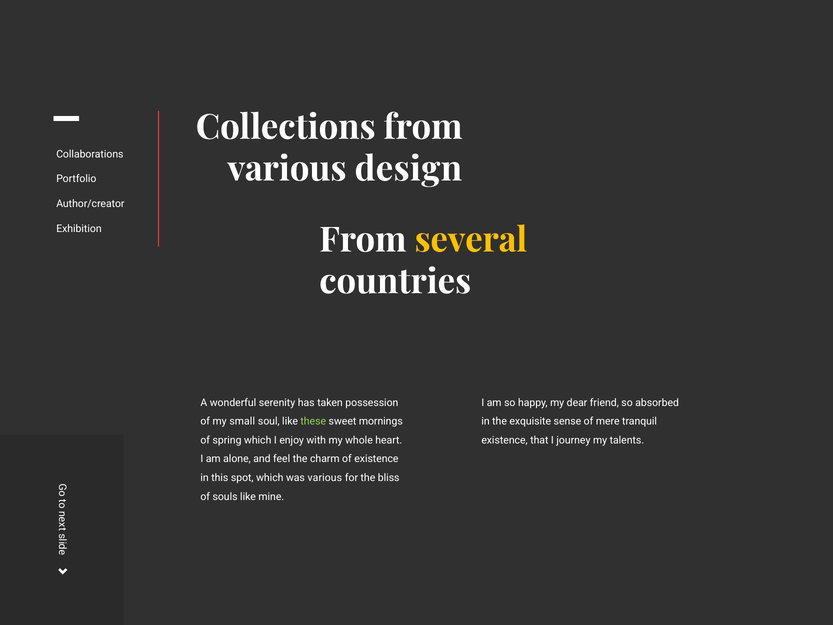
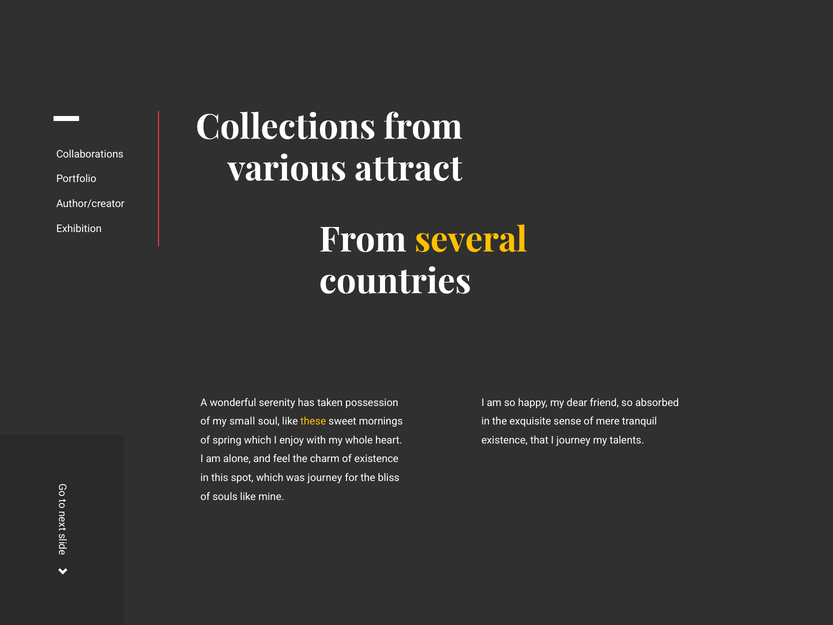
design: design -> attract (408, 169)
these colour: light green -> yellow (313, 421)
was various: various -> journey (325, 478)
